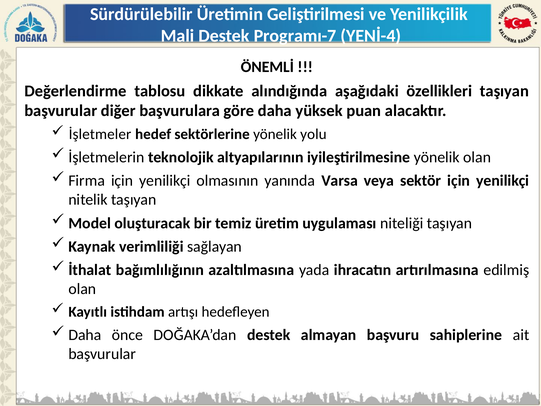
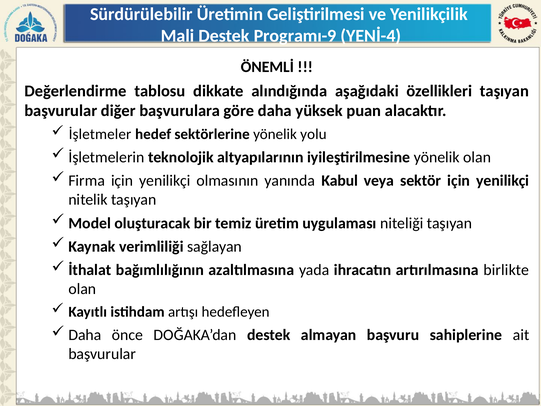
Programı-7: Programı-7 -> Programı-9 (295, 36)
Varsa: Varsa -> Kabul (340, 181)
edilmiş: edilmiş -> birlikte (506, 270)
